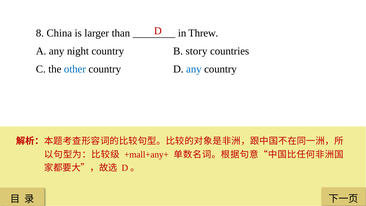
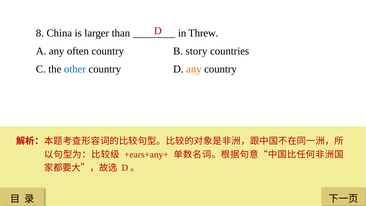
night: night -> often (78, 51)
any colour: blue -> orange (194, 69)
+mall+any+: +mall+any+ -> +ears+any+ (146, 154)
